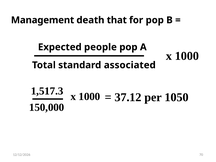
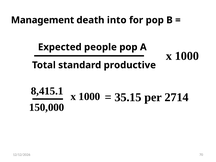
that: that -> into (117, 20)
associated: associated -> productive (130, 65)
1,517.3: 1,517.3 -> 8,415.1 (47, 91)
37.12: 37.12 -> 35.15 (128, 97)
1050: 1050 -> 2714 (177, 97)
